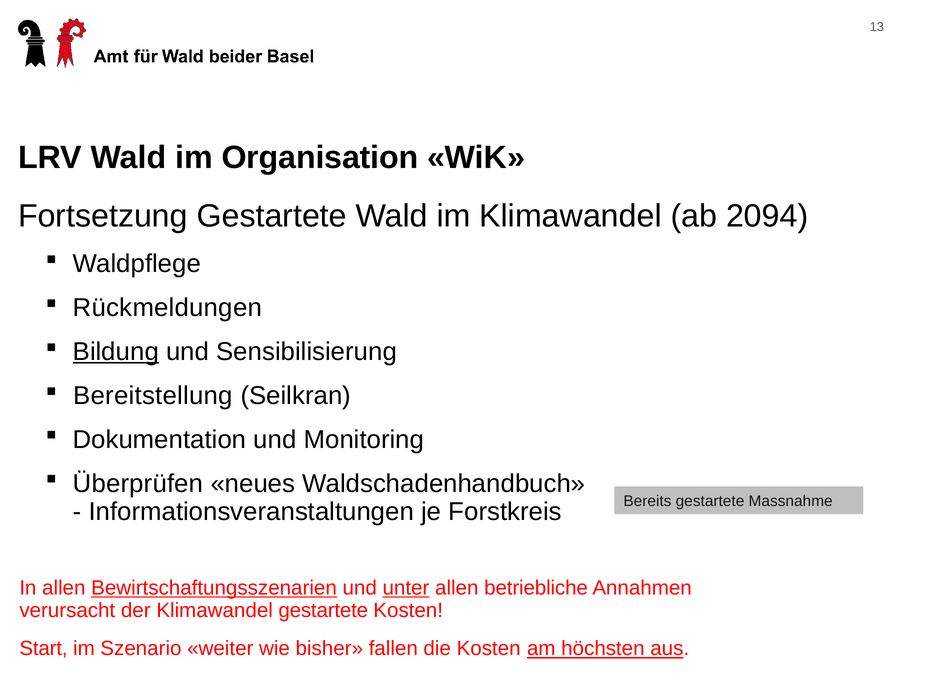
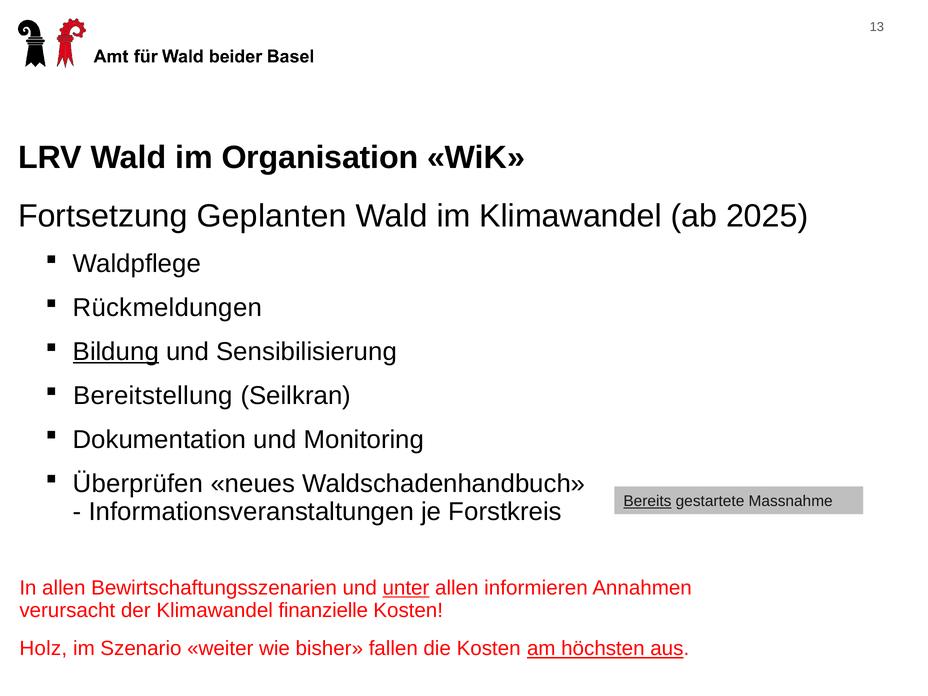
Fortsetzung Gestartete: Gestartete -> Geplanten (272, 216)
2094: 2094 -> 2025 (767, 216)
Bereits underline: none -> present (647, 501)
Bewirtschaftungsszenarien underline: present -> none (214, 588)
betriebliche: betriebliche -> informieren (536, 588)
Klimawandel gestartete: gestartete -> finanzielle (323, 610)
Start: Start -> Holz (43, 649)
